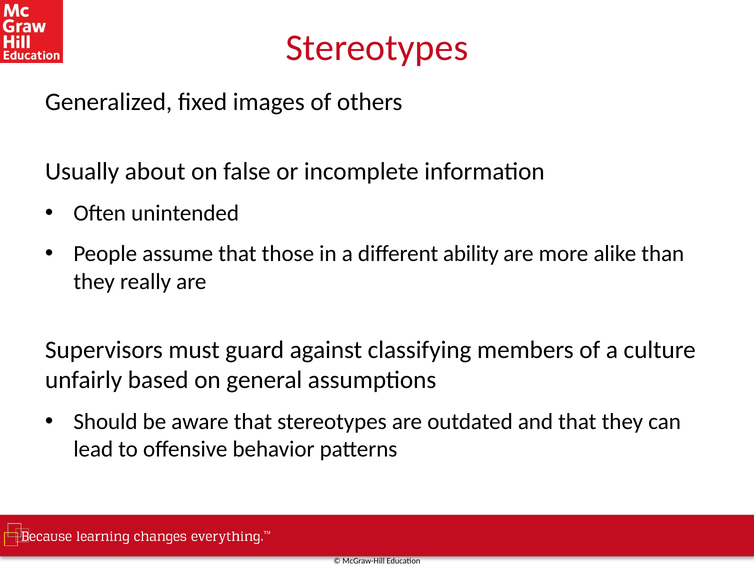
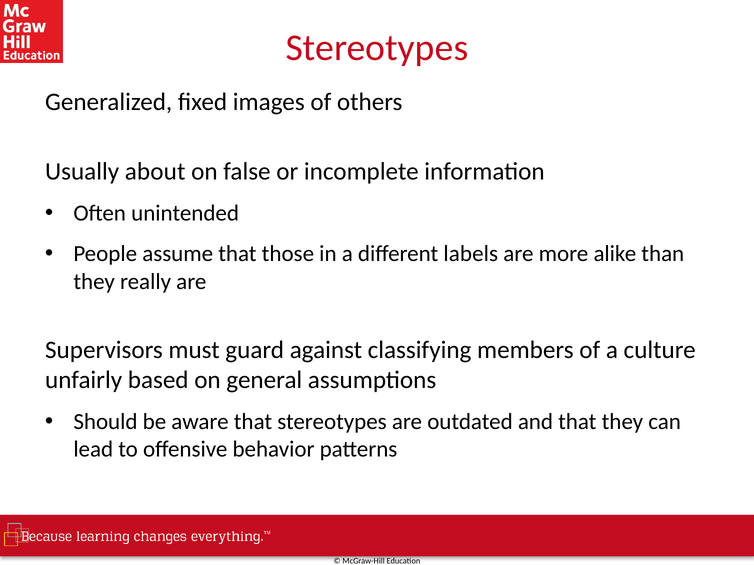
ability: ability -> labels (471, 254)
